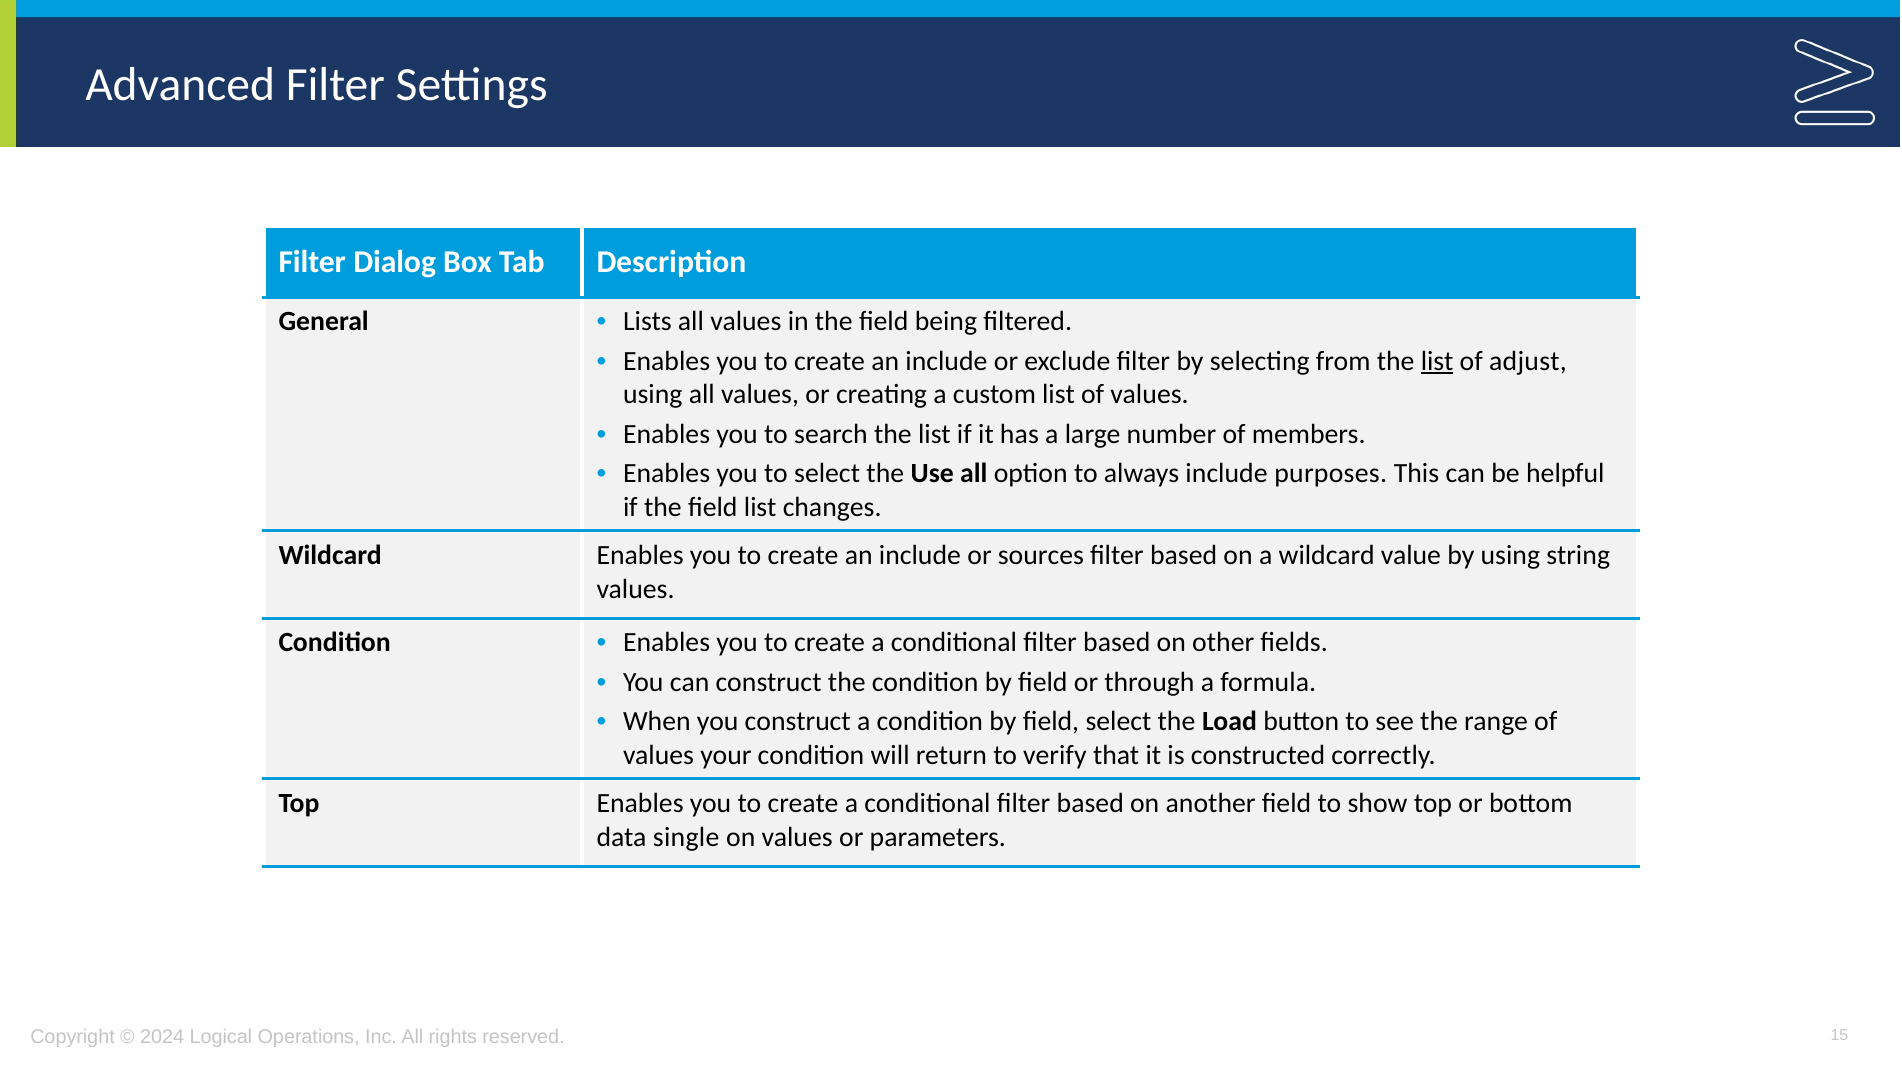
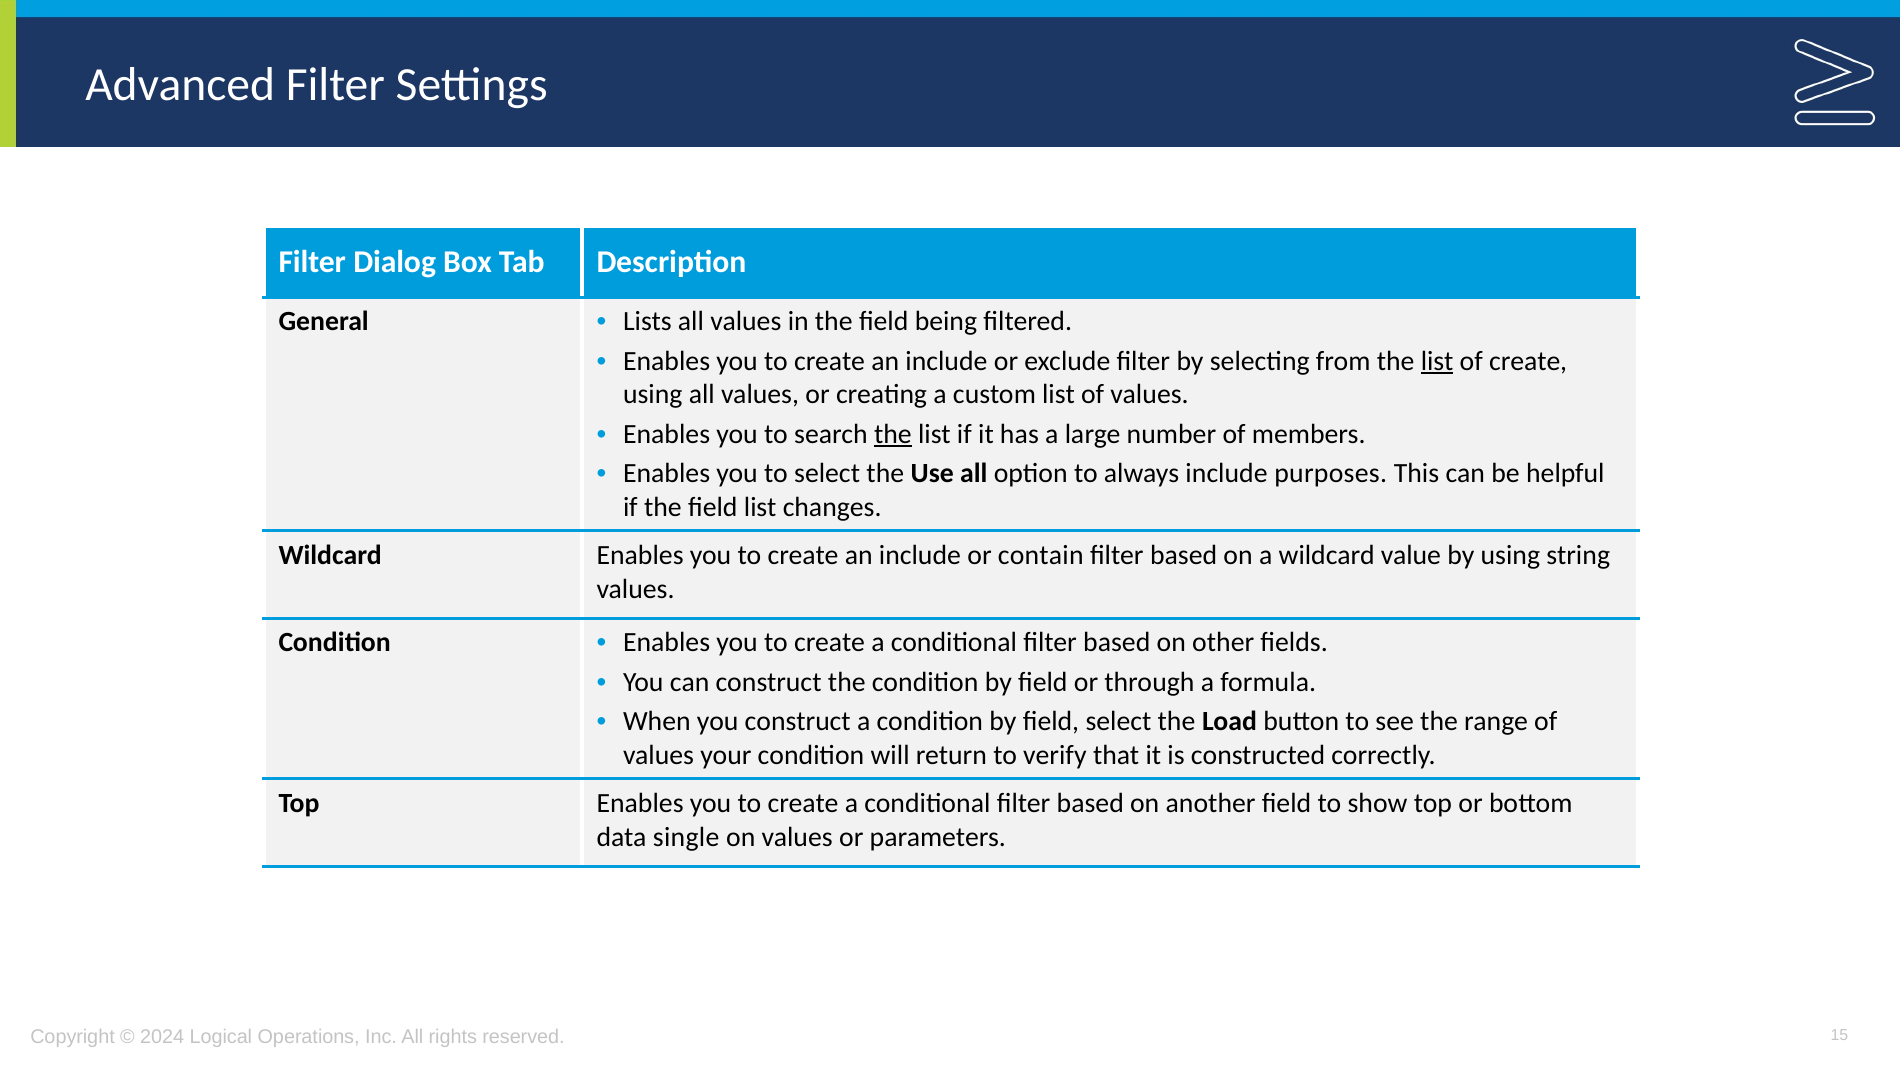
of adjust: adjust -> create (1528, 361)
the underline: none -> present (893, 434)
sources: sources -> contain (1041, 555)
